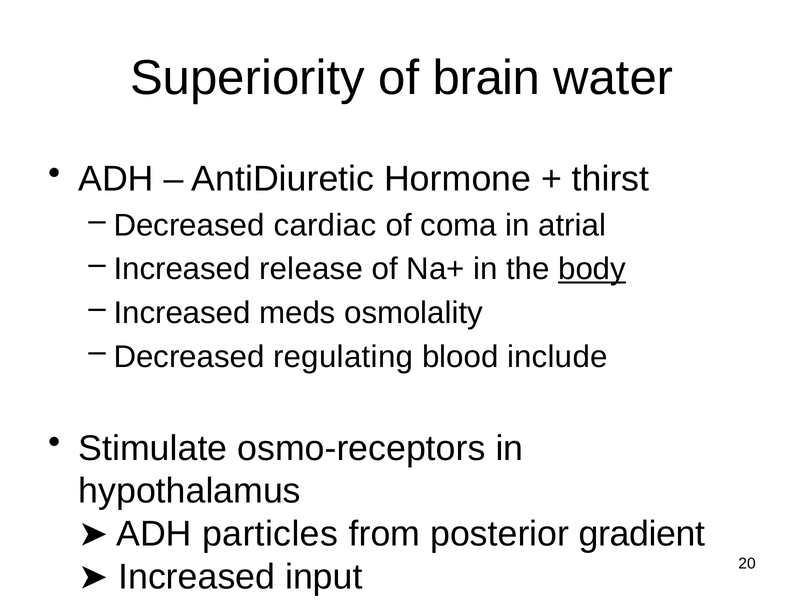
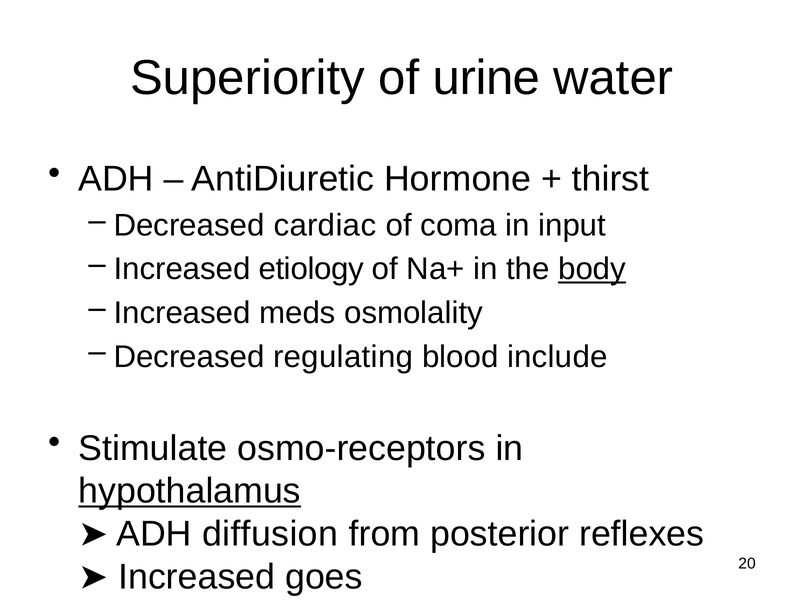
brain: brain -> urine (487, 78)
atrial: atrial -> input (572, 225)
release: release -> etiology (311, 269)
hypothalamus underline: none -> present (190, 491)
particles: particles -> diffusion (270, 534)
gradient: gradient -> reflexes (642, 534)
input: input -> goes (324, 577)
